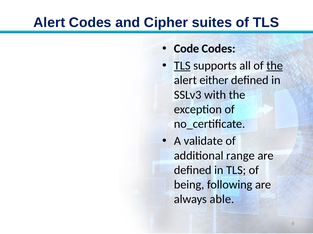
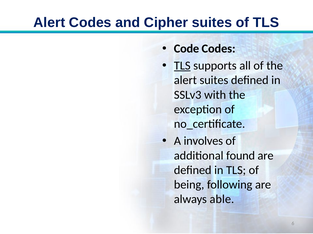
the underline: present -> none (275, 66)
alert either: either -> suites (214, 80)
validate: validate -> involves (203, 141)
range: range -> found (241, 156)
